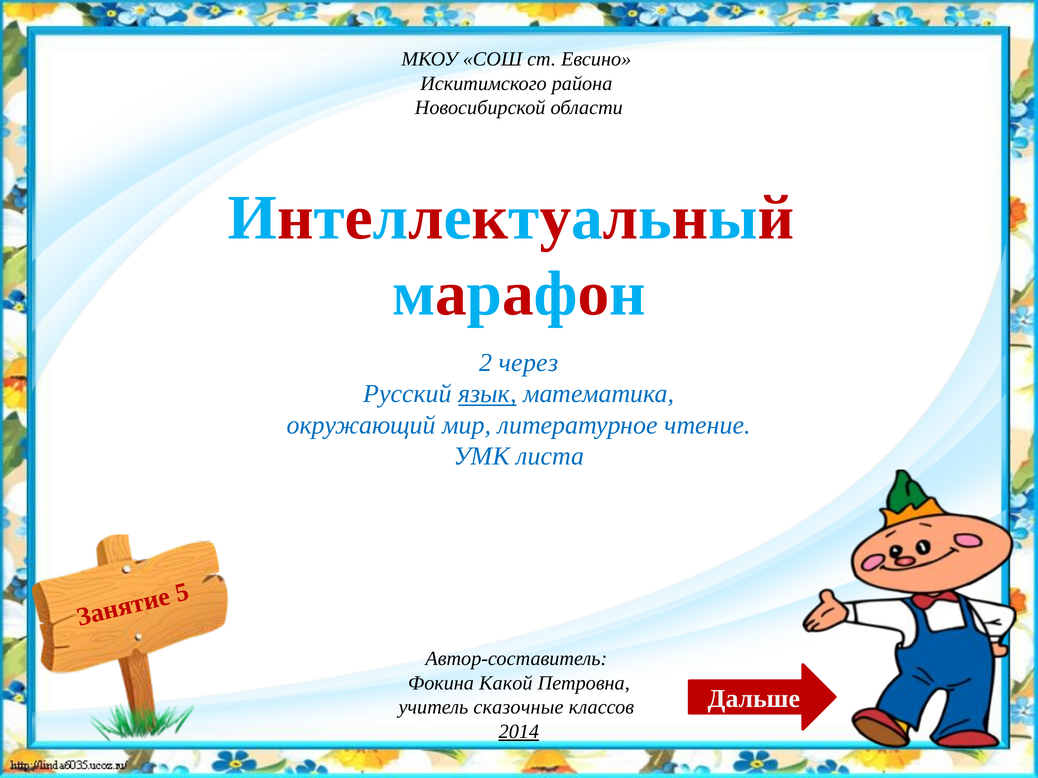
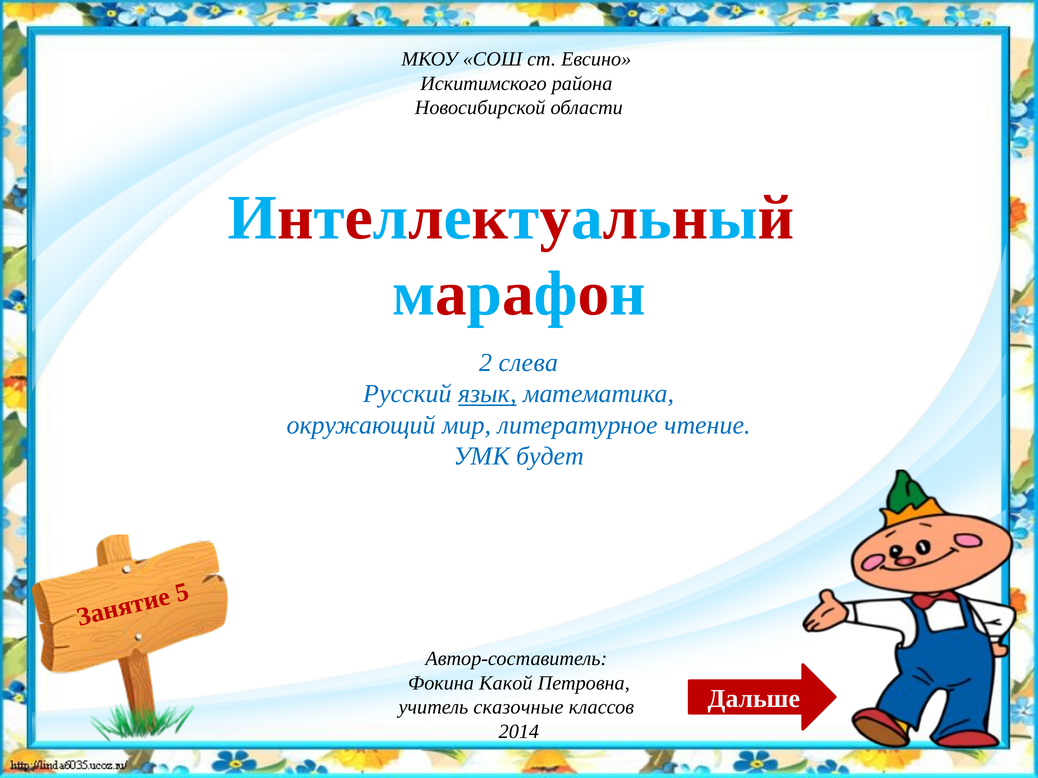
через: через -> слева (528, 363)
листа: листа -> будет (550, 456)
2014 underline: present -> none (519, 732)
